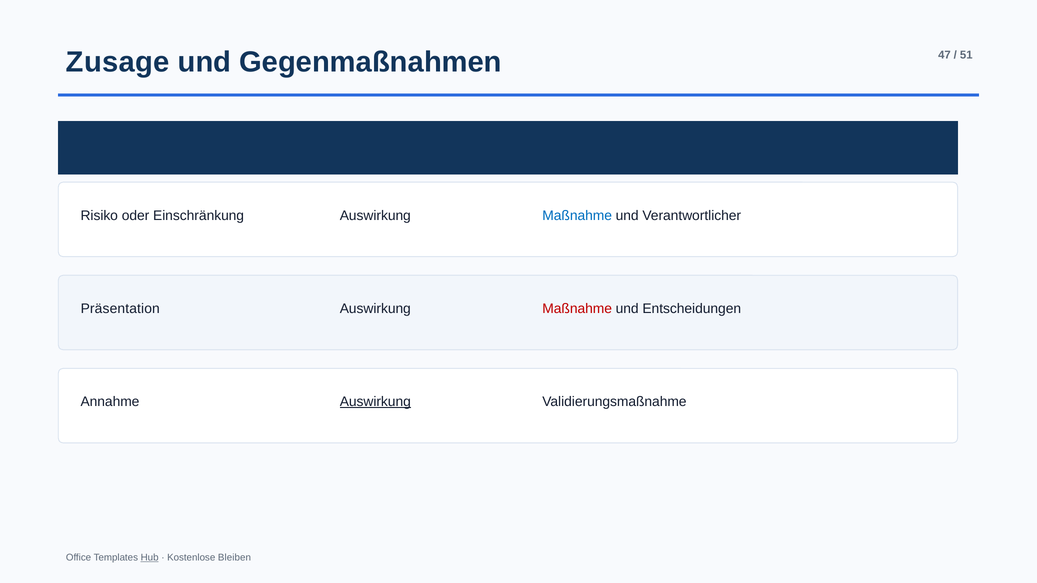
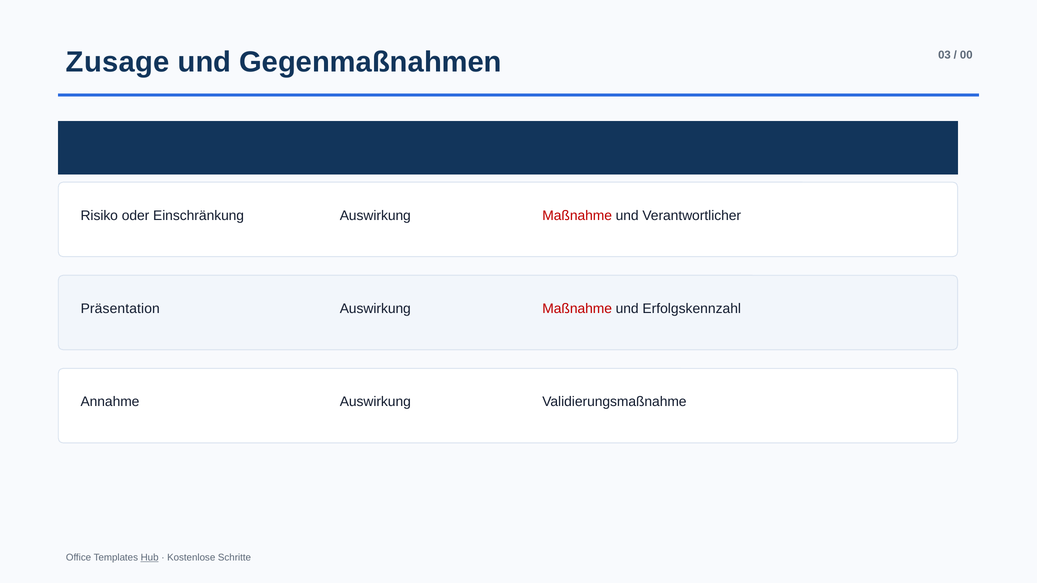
47: 47 -> 03 (944, 55)
51: 51 -> 00 (966, 55)
Maßnahme colour: blue -> red (577, 216)
Entscheidungen: Entscheidungen -> Erfolgskennzahl (692, 309)
Auswirkung underline: present -> none (375, 402)
Bleiben: Bleiben -> Schritte (234, 558)
